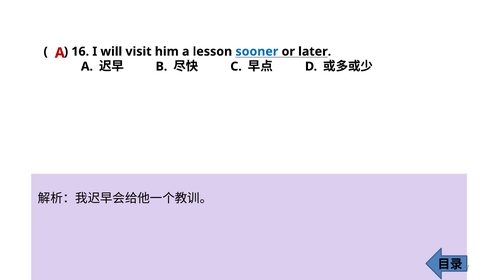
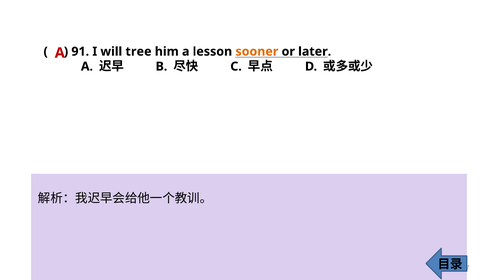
16: 16 -> 91 (80, 52)
visit: visit -> tree (138, 52)
sooner colour: blue -> orange (257, 52)
